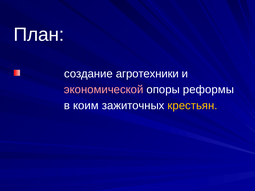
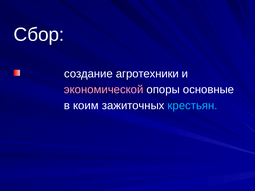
План: План -> Сбор (39, 35)
реформы: реформы -> основные (209, 90)
крестьян colour: yellow -> light blue (193, 106)
